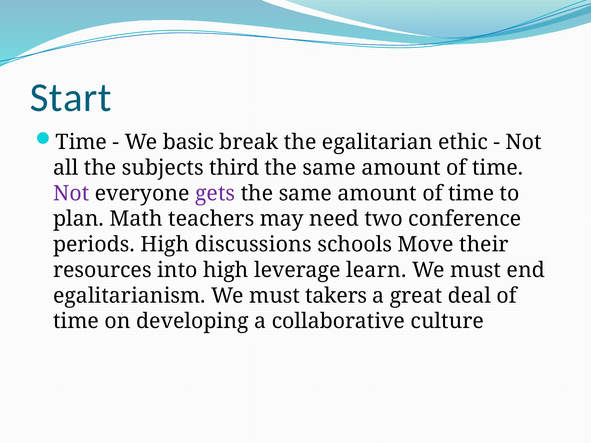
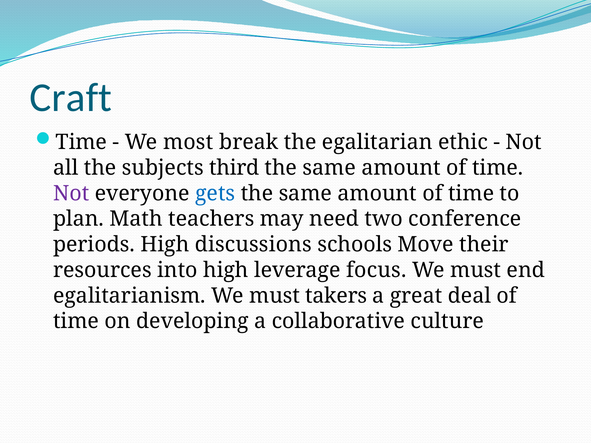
Start: Start -> Craft (71, 98)
basic: basic -> most (188, 142)
gets colour: purple -> blue (215, 193)
learn: learn -> focus (376, 270)
